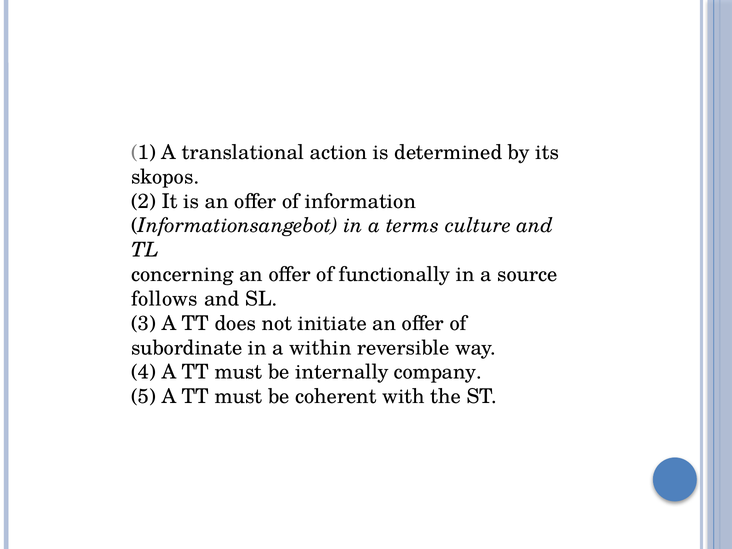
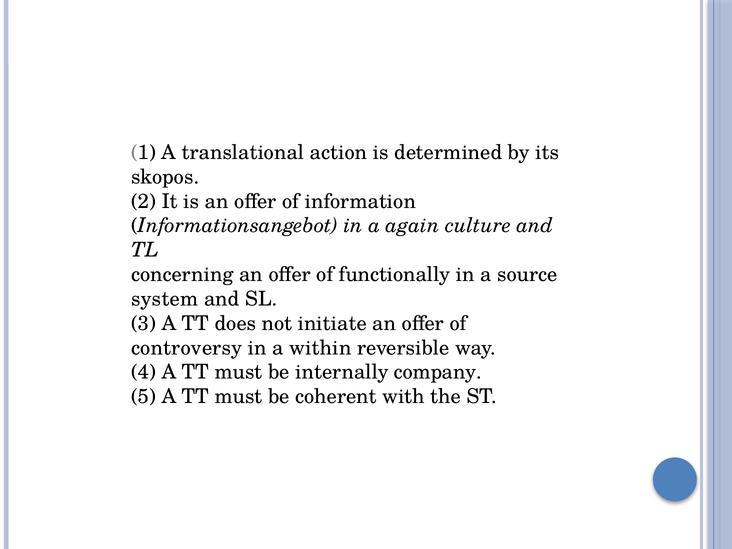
terms: terms -> again (413, 226)
follows: follows -> system (165, 299)
subordinate: subordinate -> controversy (187, 348)
